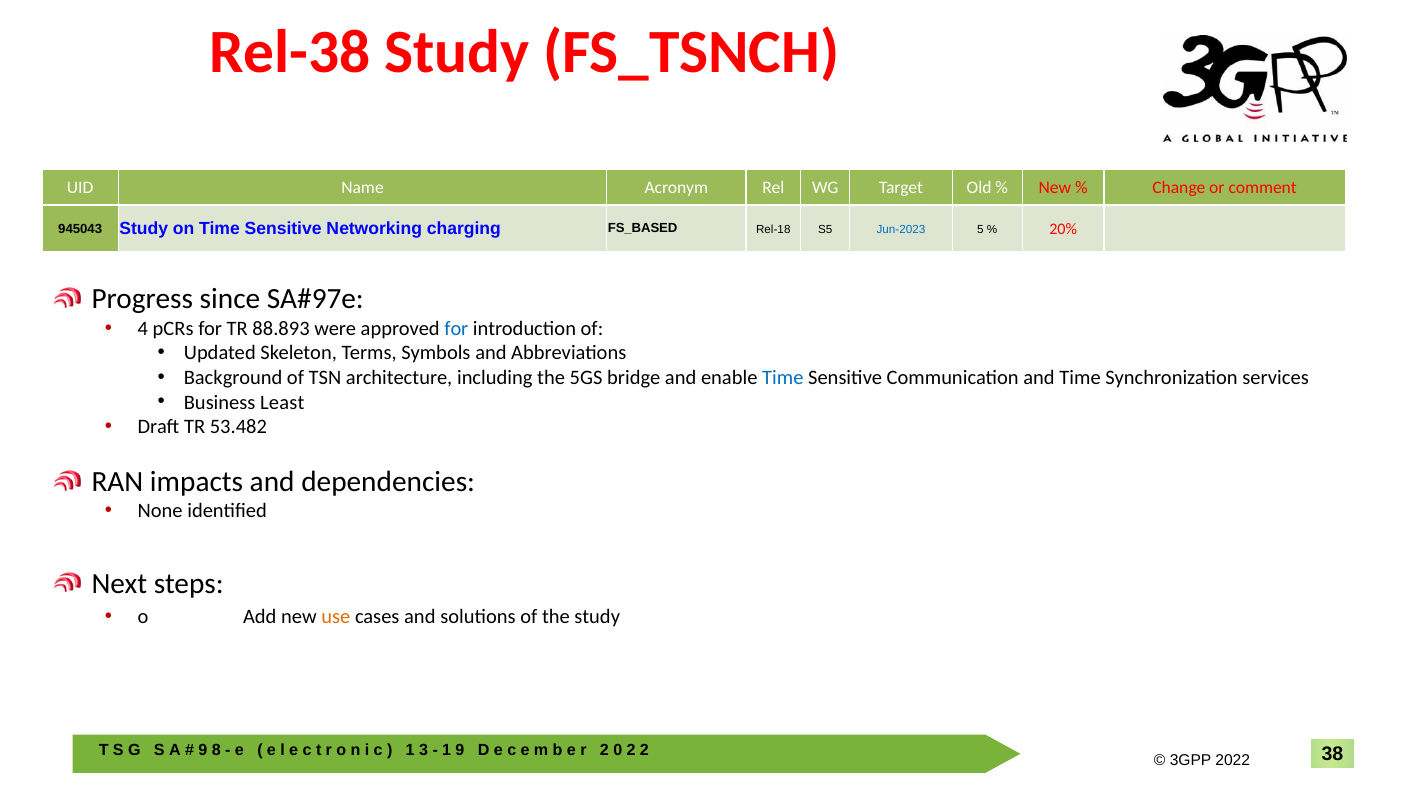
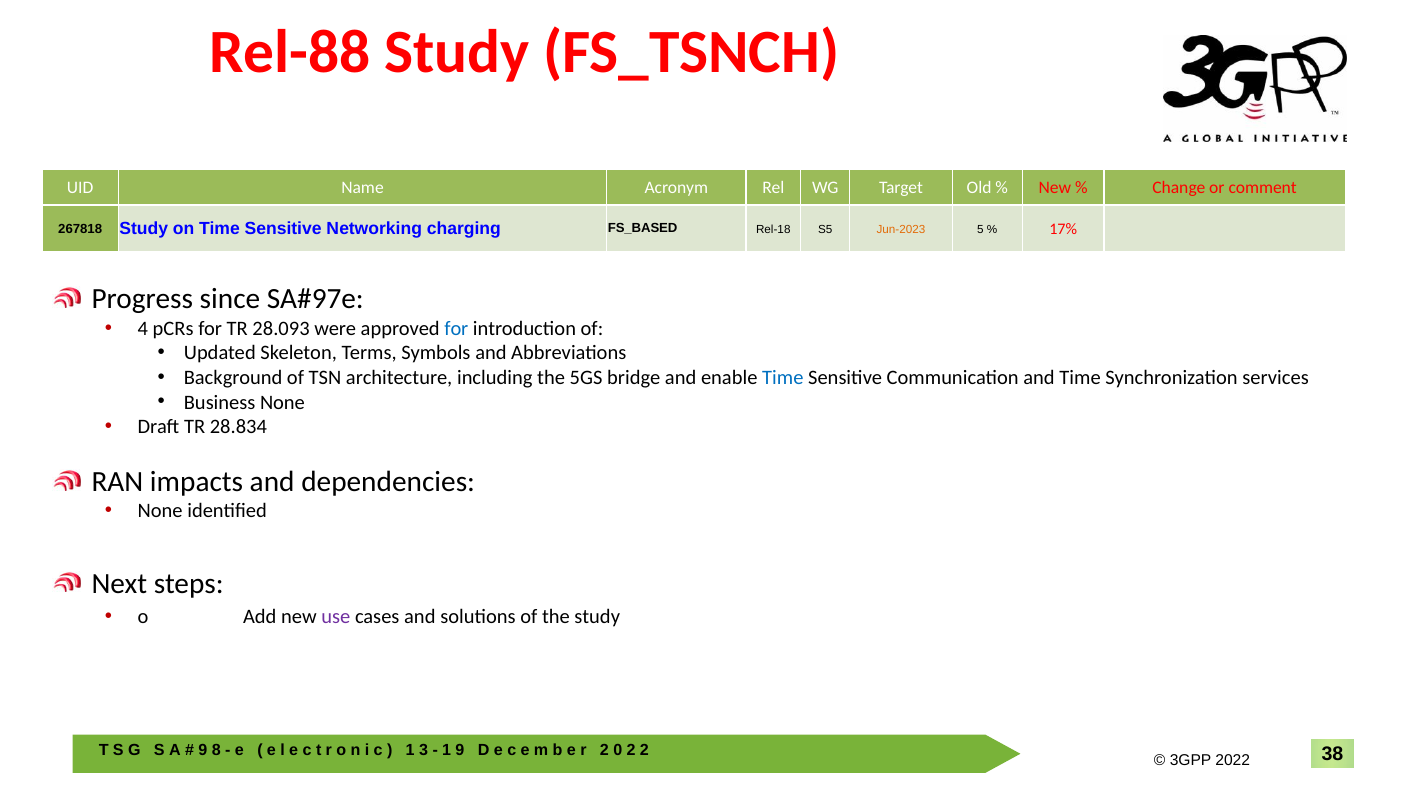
Rel-38: Rel-38 -> Rel-88 (290, 53)
945043: 945043 -> 267818 (80, 229)
Jun-2023 colour: blue -> orange (901, 229)
20%: 20% -> 17% (1063, 229)
88.893: 88.893 -> 28.093 (281, 329)
Business Least: Least -> None (282, 402)
53.482: 53.482 -> 28.834 (238, 427)
use colour: orange -> purple (336, 617)
